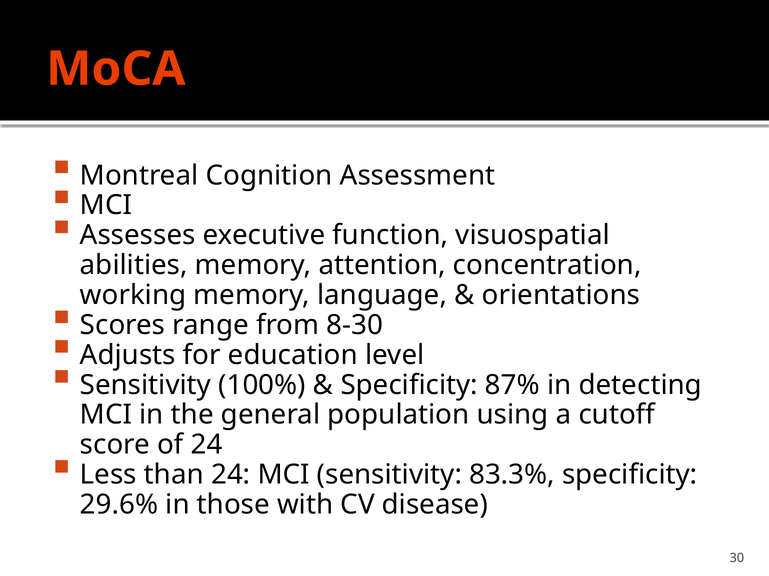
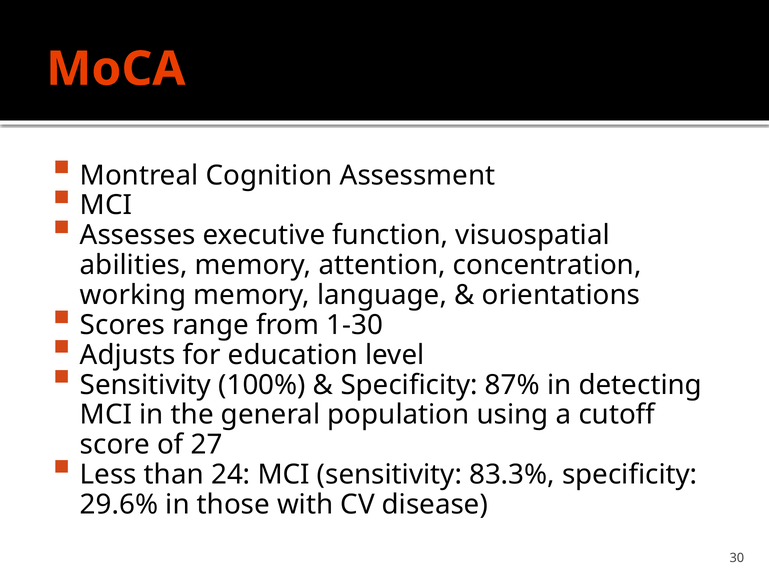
8-30: 8-30 -> 1-30 (355, 325)
of 24: 24 -> 27 (207, 445)
